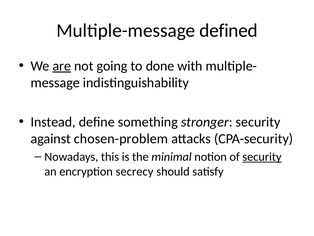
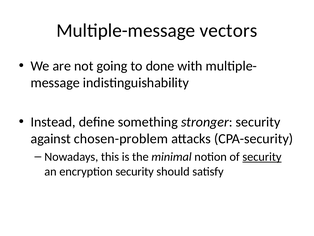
defined: defined -> vectors (228, 30)
are underline: present -> none (62, 66)
encryption secrecy: secrecy -> security (135, 171)
